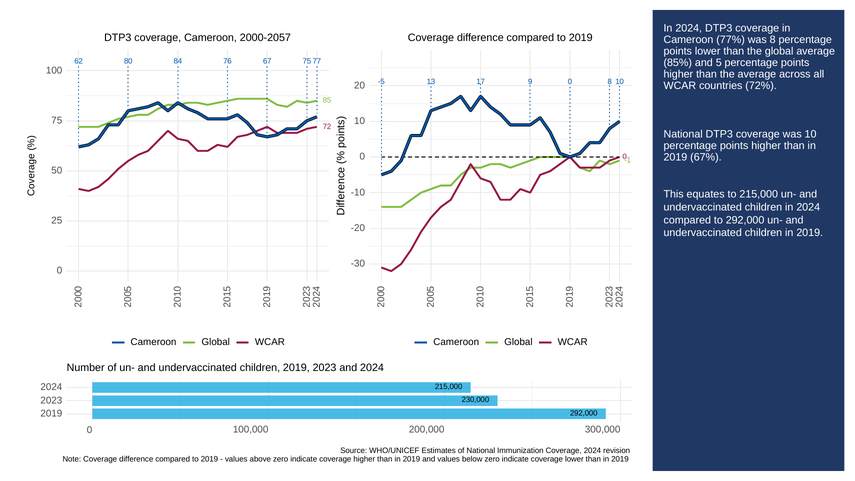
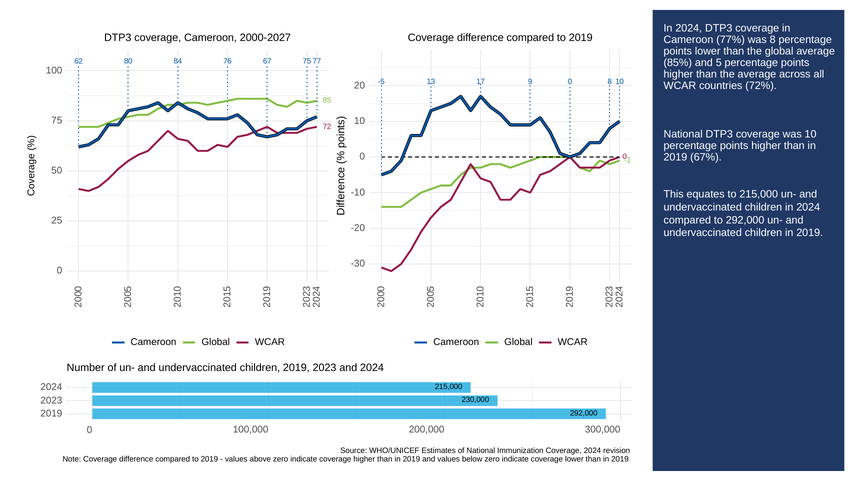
2000-2057: 2000-2057 -> 2000-2027 (265, 38)
